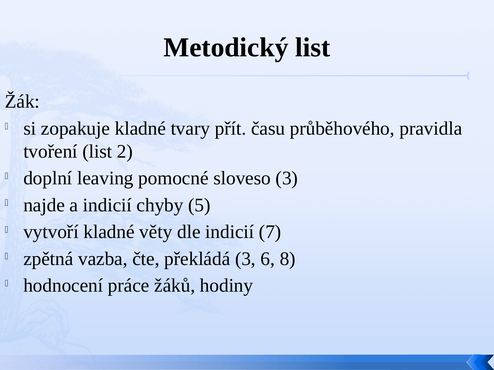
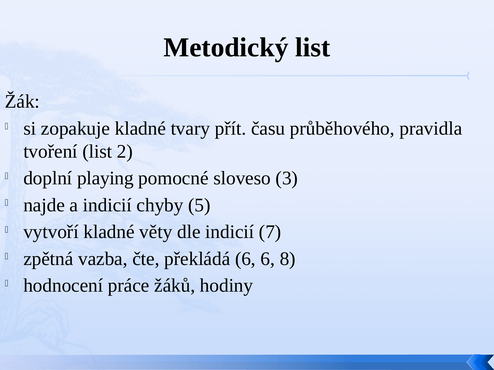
leaving: leaving -> playing (105, 178)
překládá 3: 3 -> 6 (245, 259)
